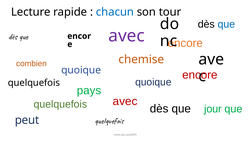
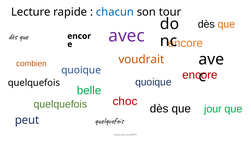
que colour: blue -> orange (226, 24)
chemise: chemise -> voudrait (141, 59)
pays: pays -> belle (89, 91)
avec: avec -> choc (125, 101)
